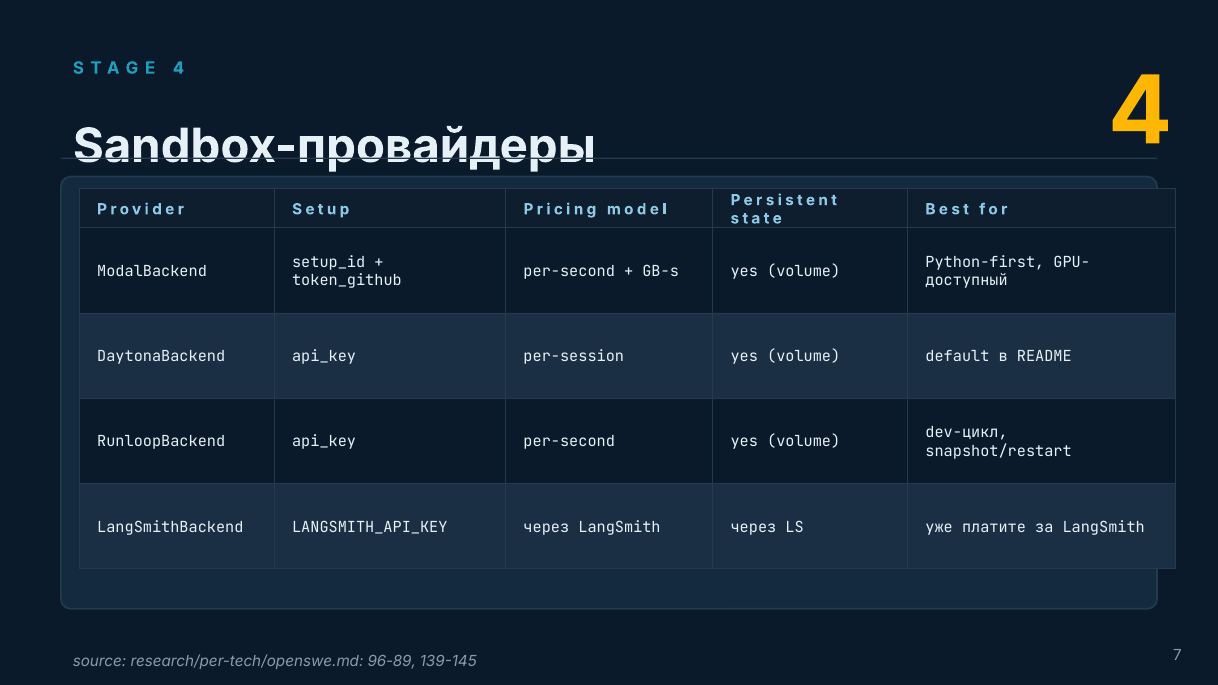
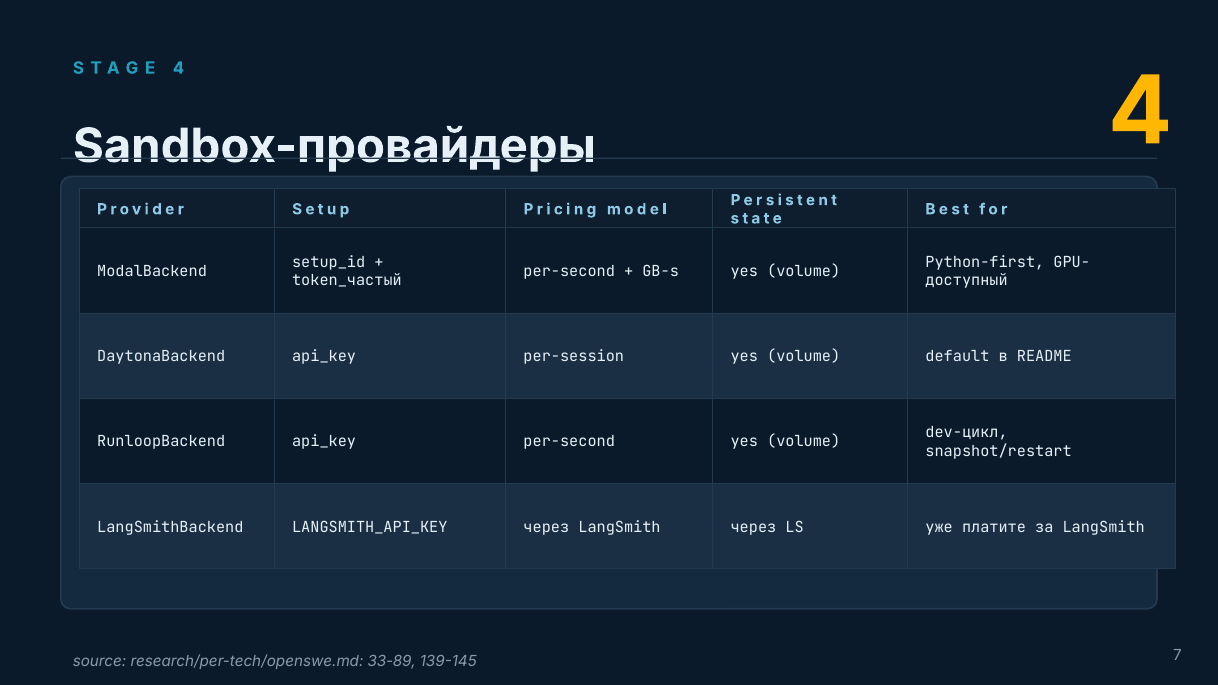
token_github: token_github -> token_частый (347, 281)
96-89: 96-89 -> 33-89 (392, 662)
